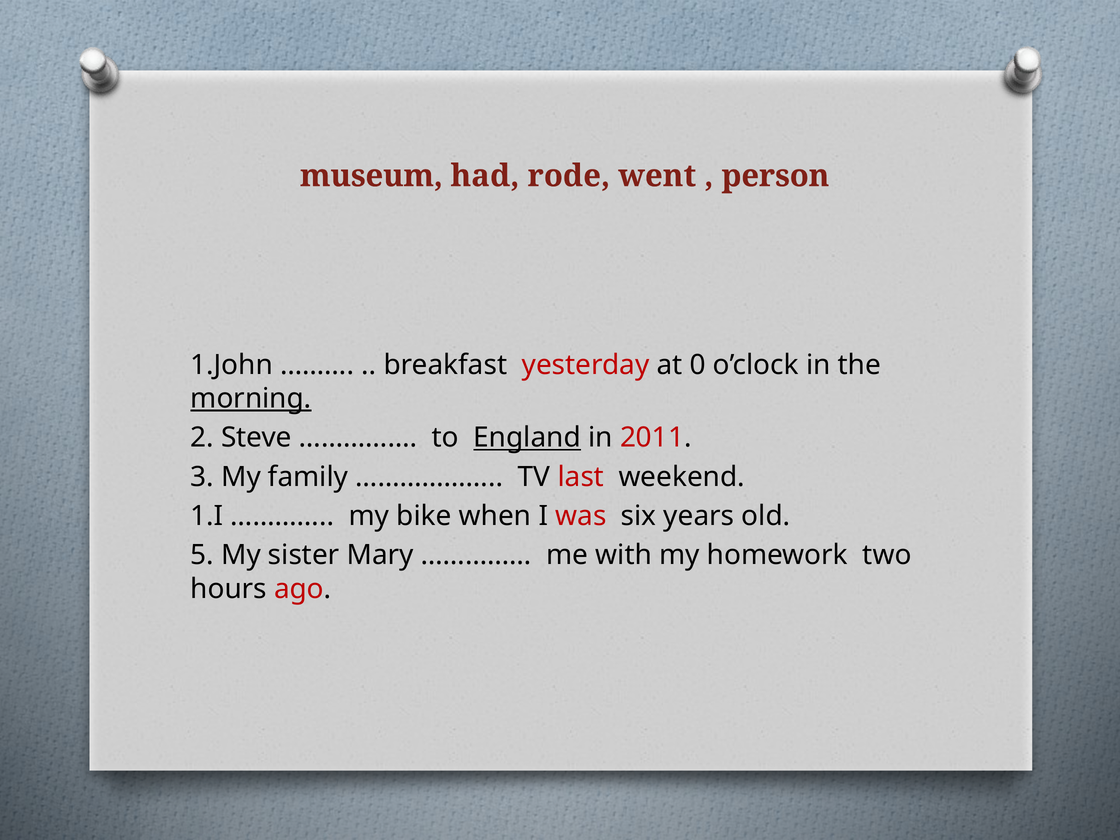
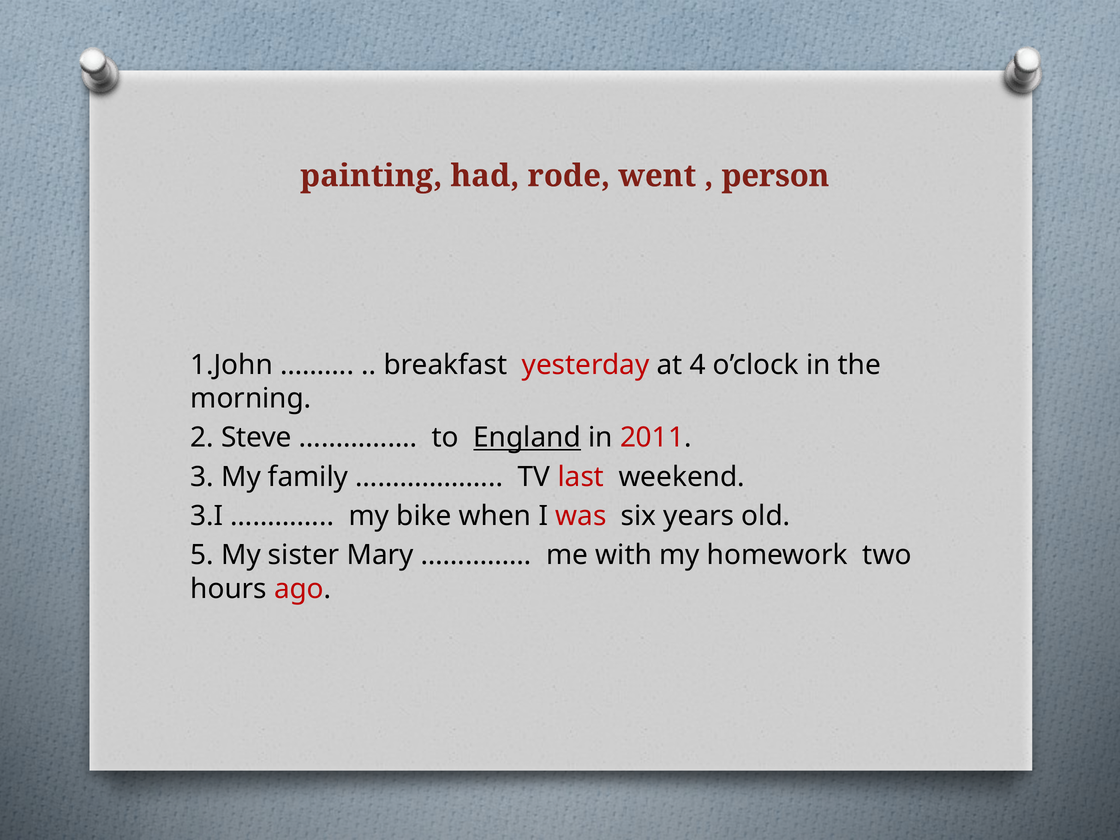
museum: museum -> painting (371, 176)
0: 0 -> 4 (698, 365)
morning underline: present -> none (251, 398)
1.I: 1.I -> 3.I (207, 516)
